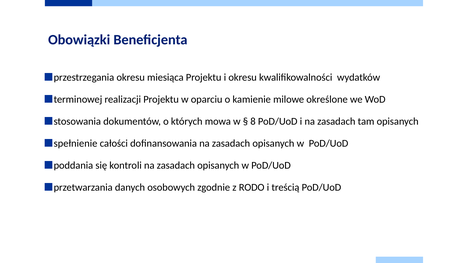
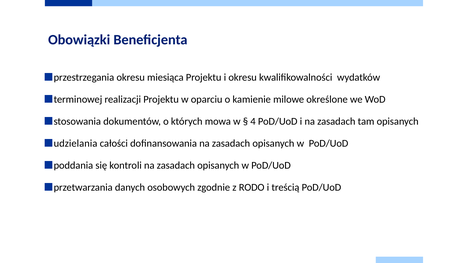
8: 8 -> 4 (253, 122)
spełnienie: spełnienie -> udzielania (76, 144)
